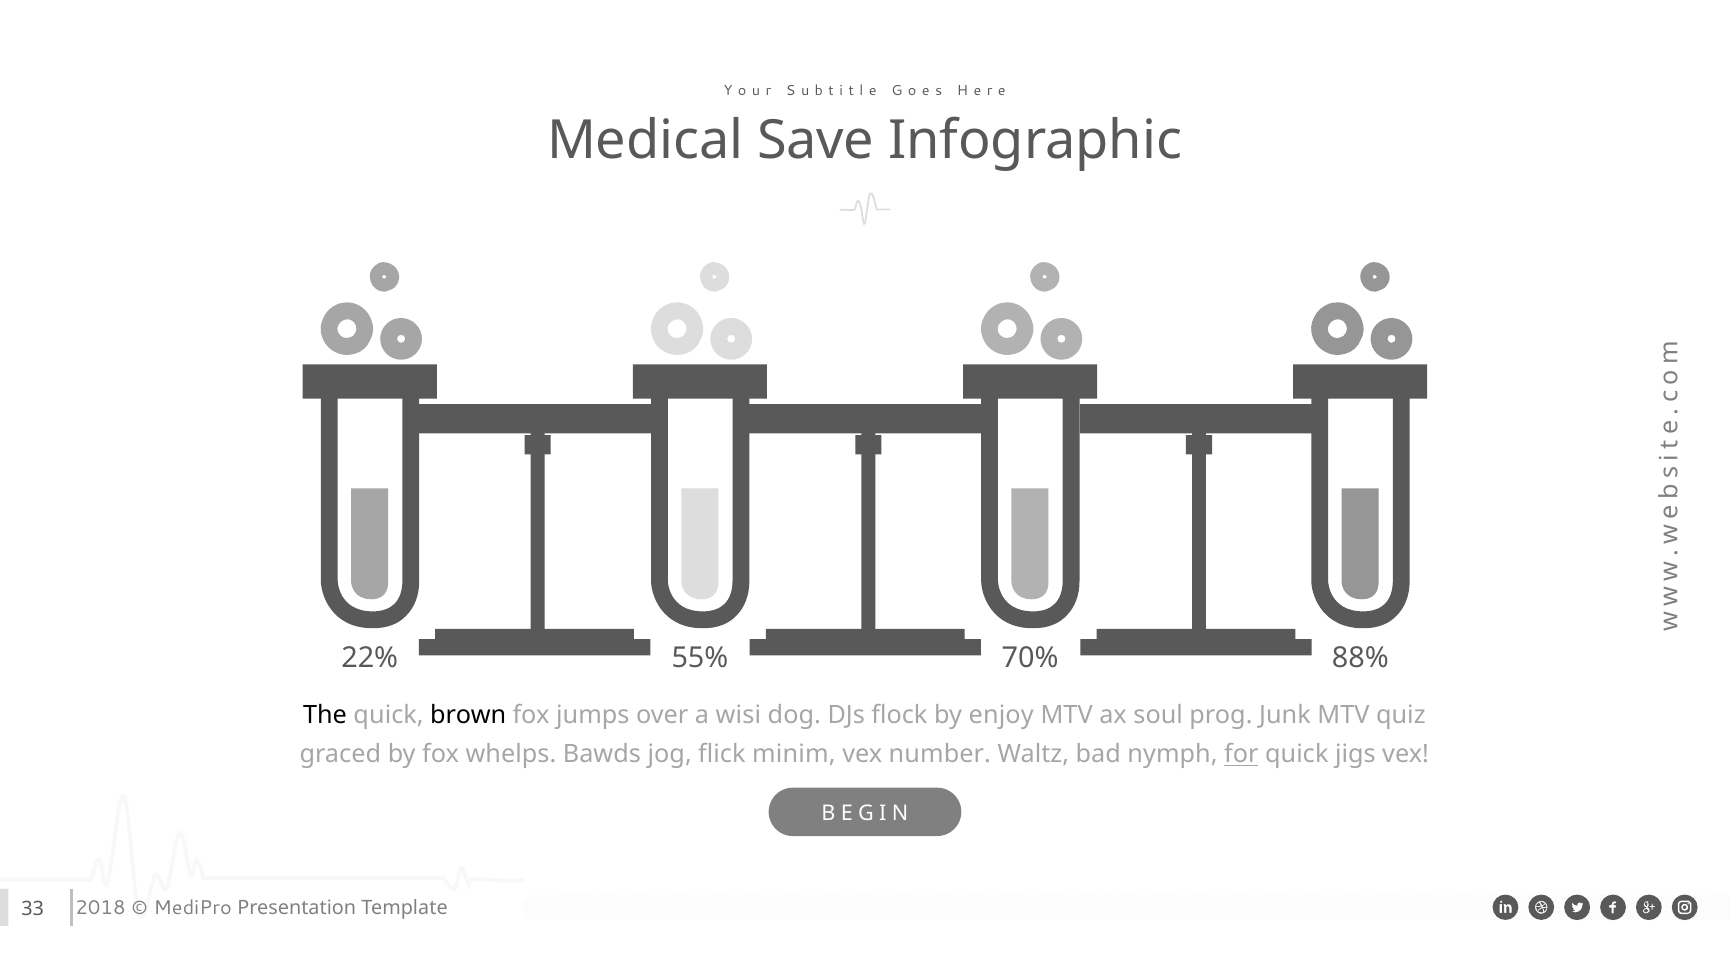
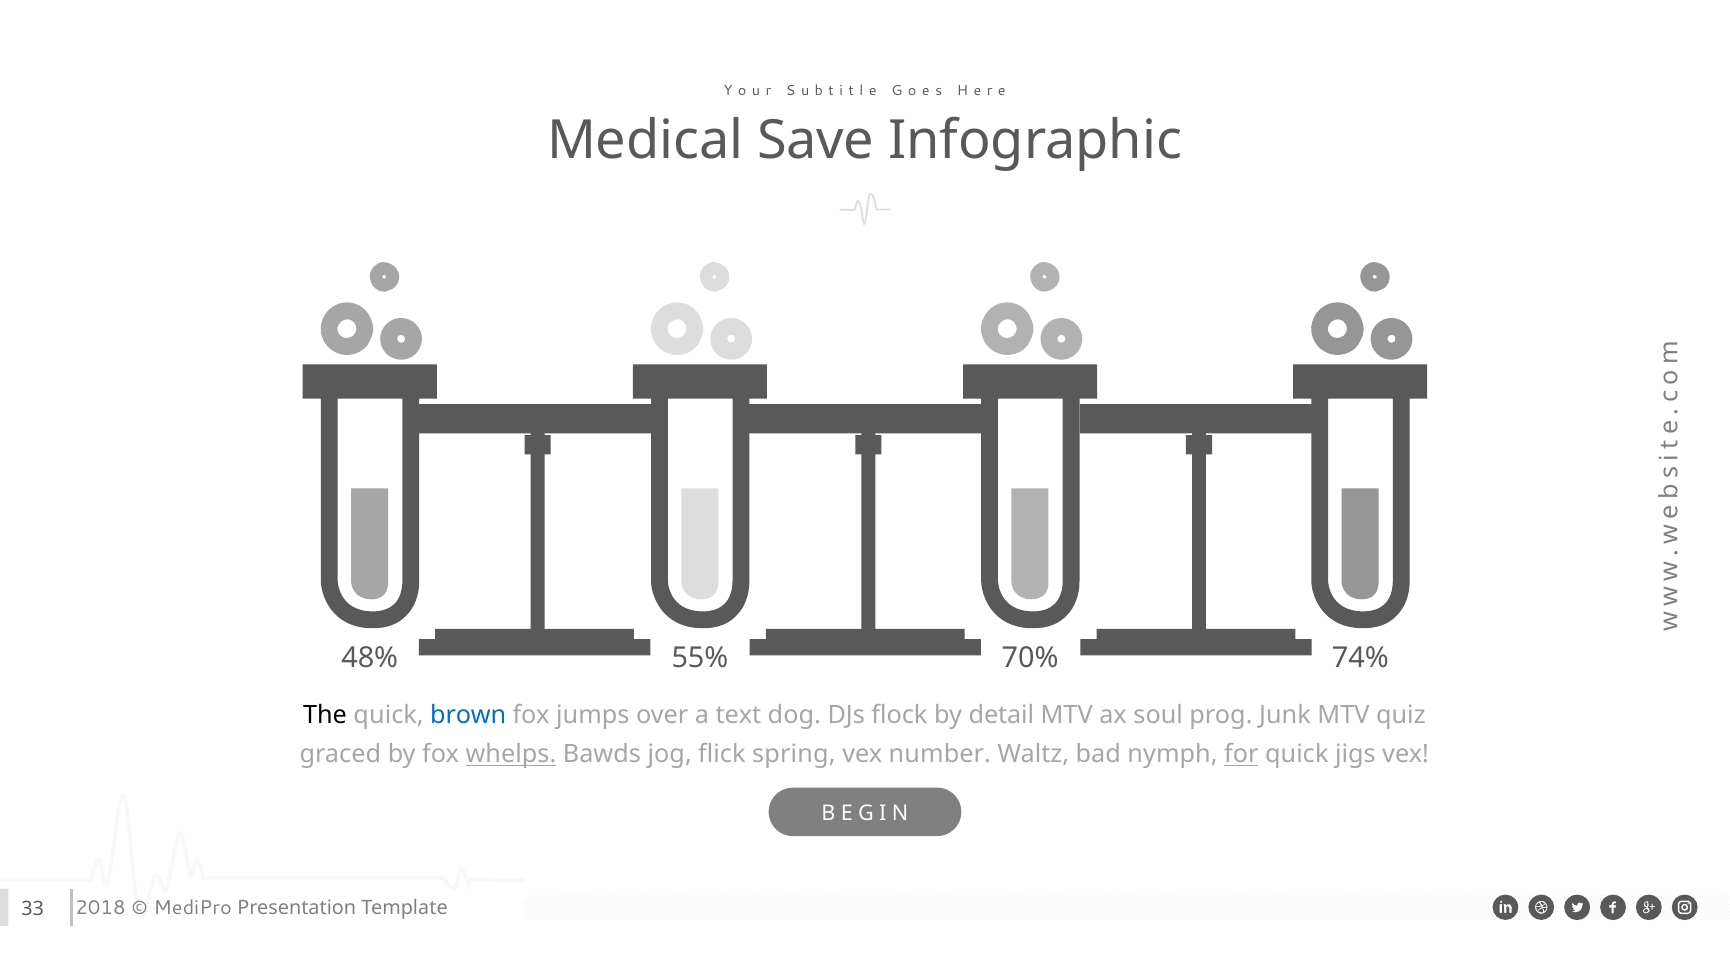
22%: 22% -> 48% (370, 658)
88%: 88% -> 74% (1360, 658)
brown colour: black -> blue (468, 715)
wisi: wisi -> text (738, 715)
enjoy: enjoy -> detail (1001, 715)
whelps underline: none -> present (511, 755)
minim: minim -> spring (794, 755)
